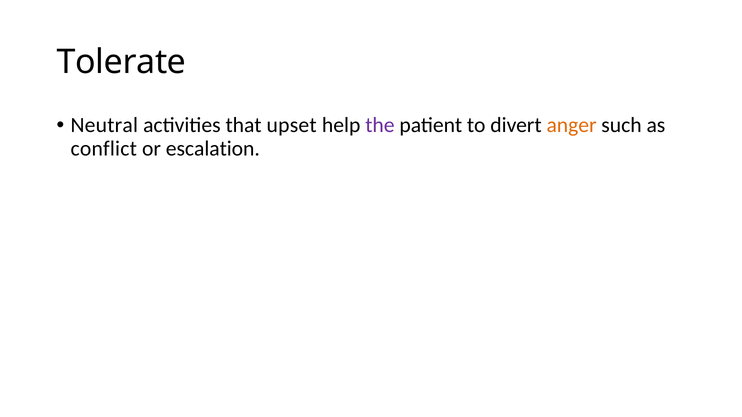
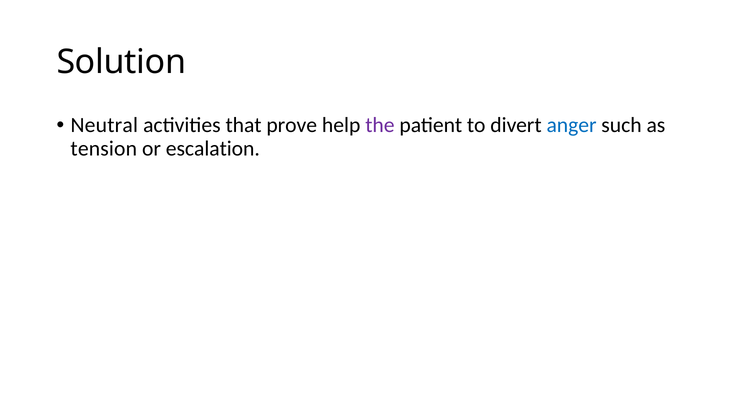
Tolerate: Tolerate -> Solution (121, 62)
upset: upset -> prove (292, 125)
anger colour: orange -> blue (572, 125)
conflict: conflict -> tension (104, 149)
